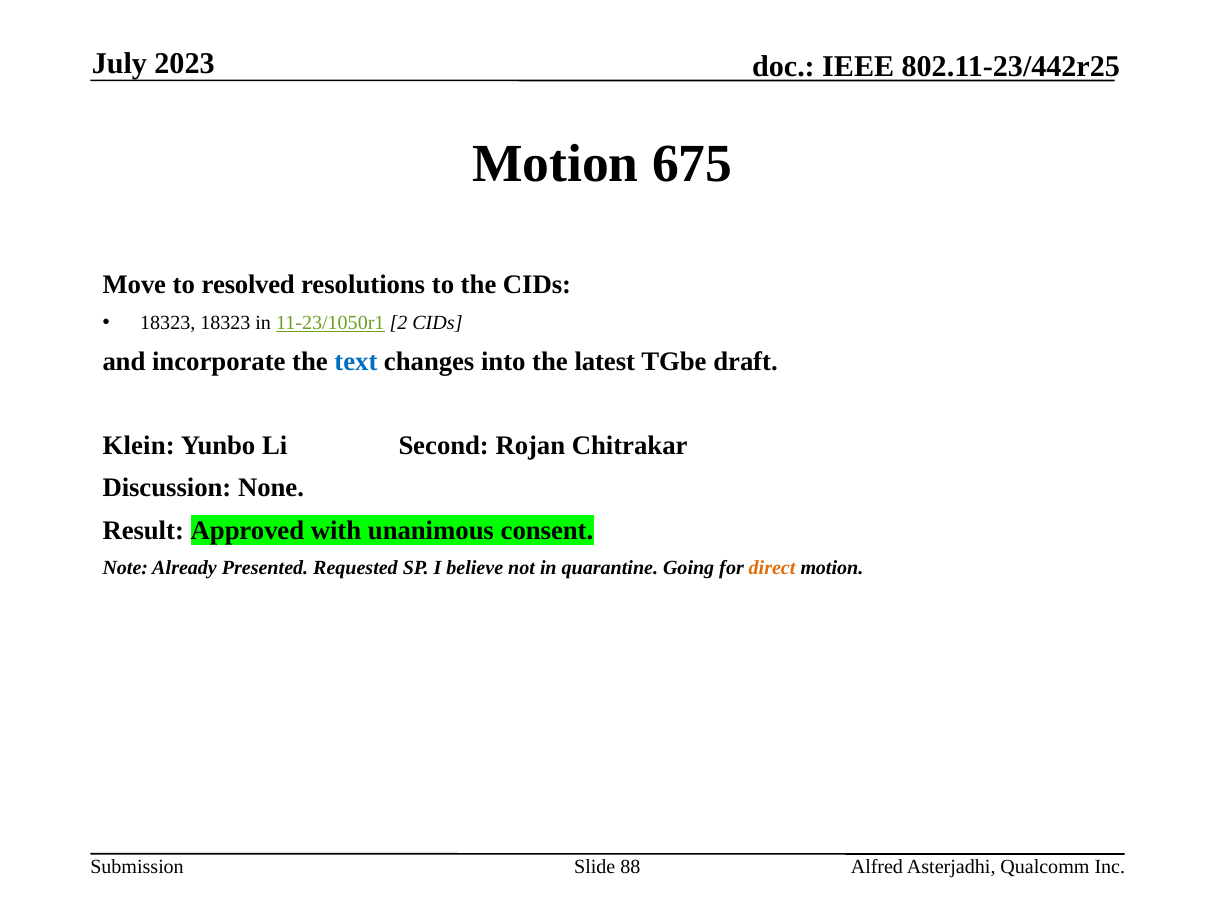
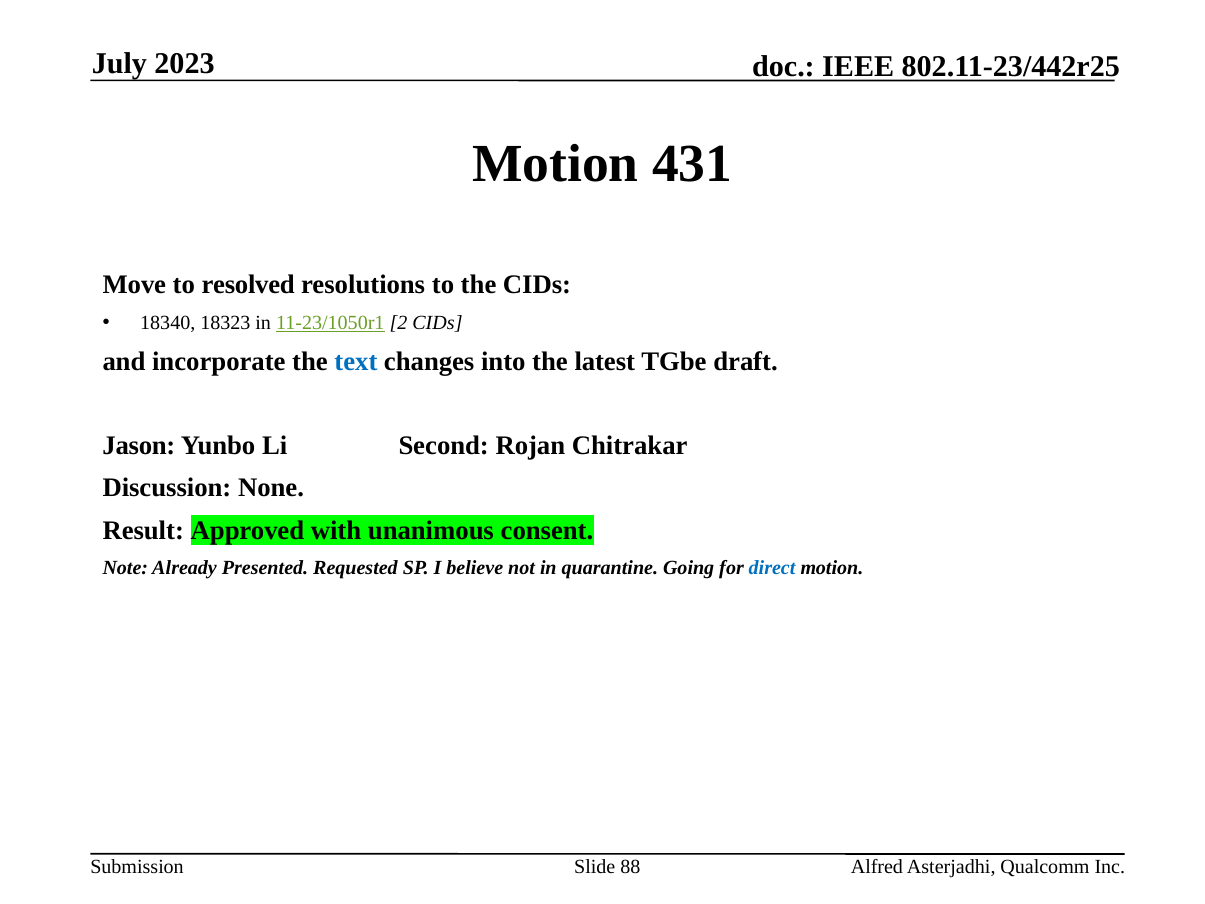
675: 675 -> 431 (692, 164)
18323: 18323 -> 18340 (168, 323)
Klein: Klein -> Jason (139, 446)
direct colour: orange -> blue (772, 568)
